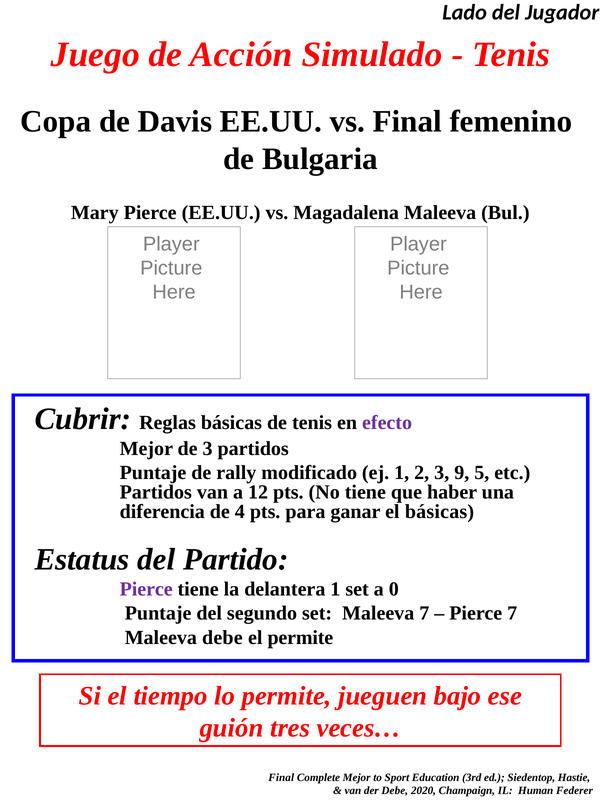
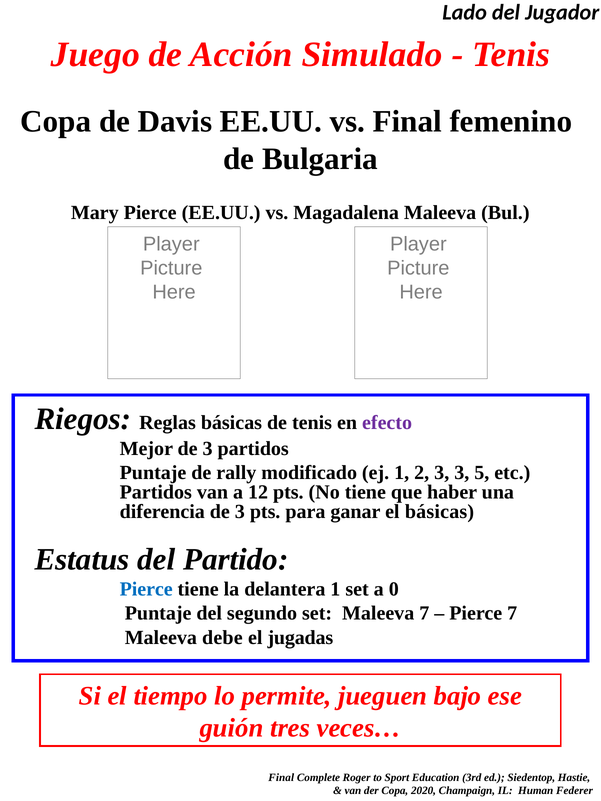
Cubrir: Cubrir -> Riegos (83, 419)
3 9: 9 -> 3 (462, 473)
diferencia de 4: 4 -> 3 (240, 512)
Pierce colour: purple -> blue (146, 590)
el permite: permite -> jugadas (300, 638)
Complete Mejor: Mejor -> Roger (357, 778)
der Debe: Debe -> Copa (395, 791)
